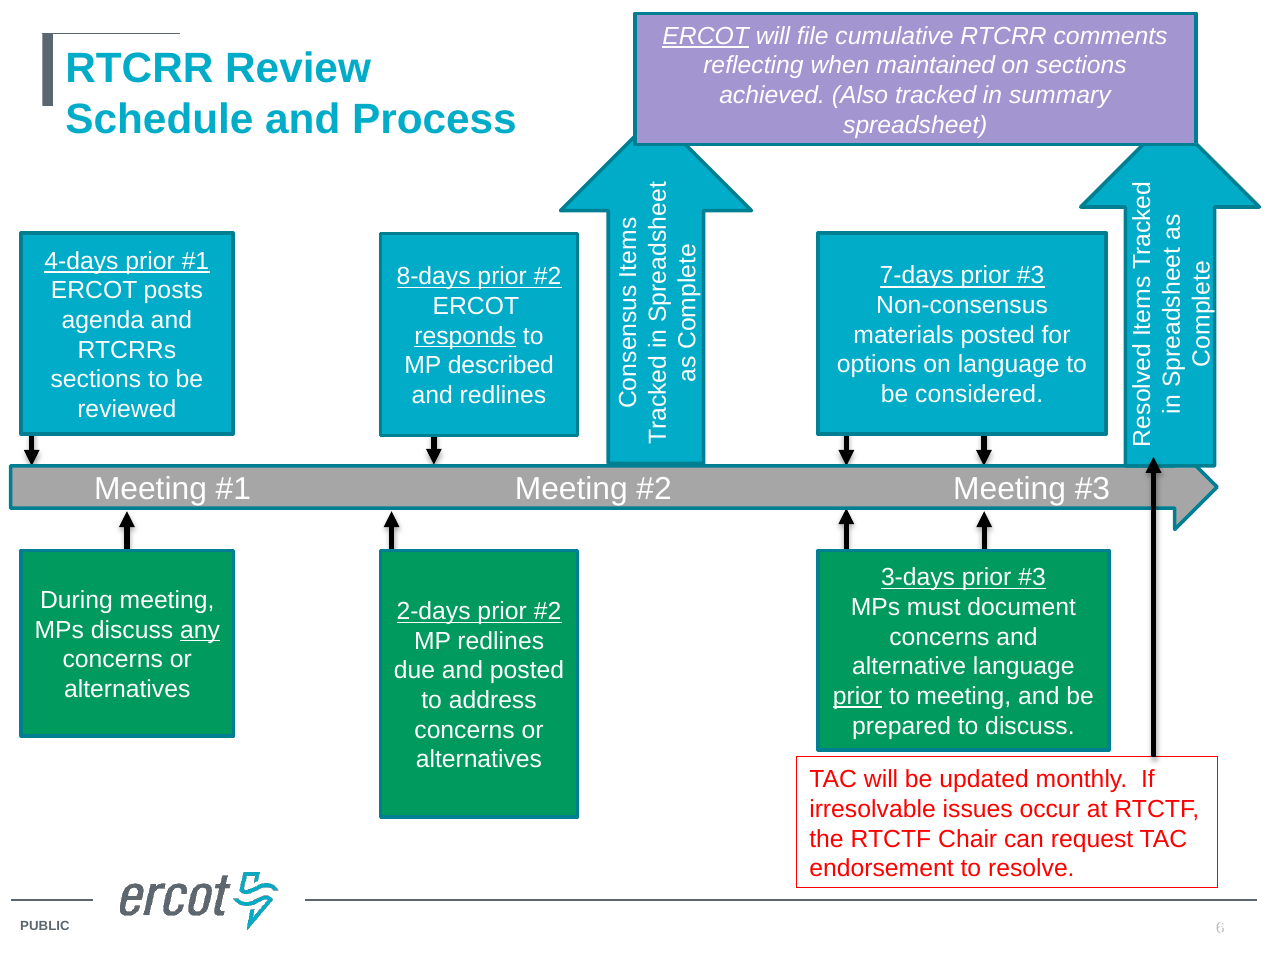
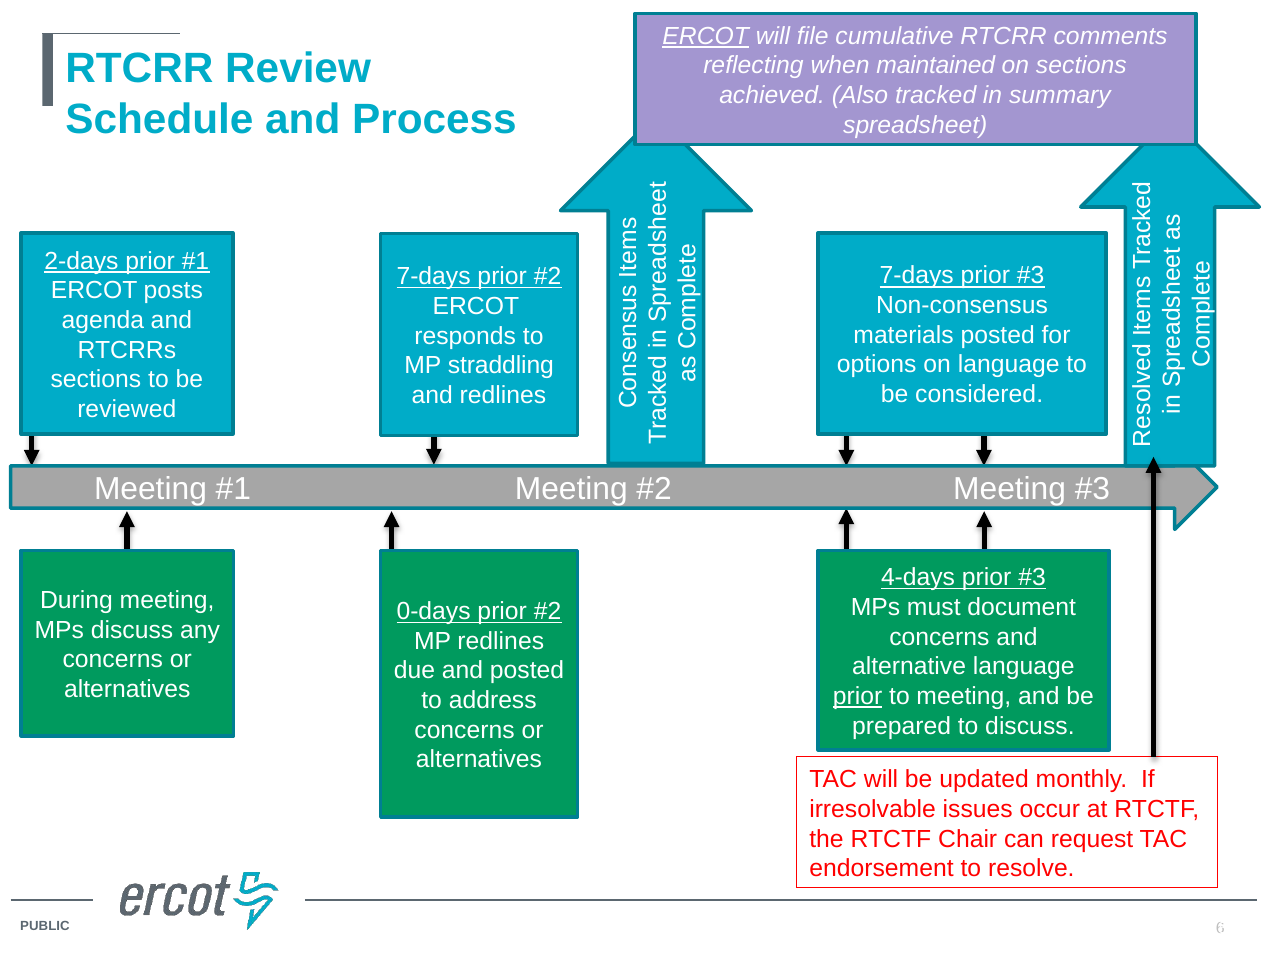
4-days: 4-days -> 2-days (81, 261)
8-days: 8-days -> 7-days (434, 277)
responds underline: present -> none (465, 336)
described: described -> straddling (501, 366)
3-days: 3-days -> 4-days (918, 577)
2-days: 2-days -> 0-days (434, 611)
any underline: present -> none (200, 630)
